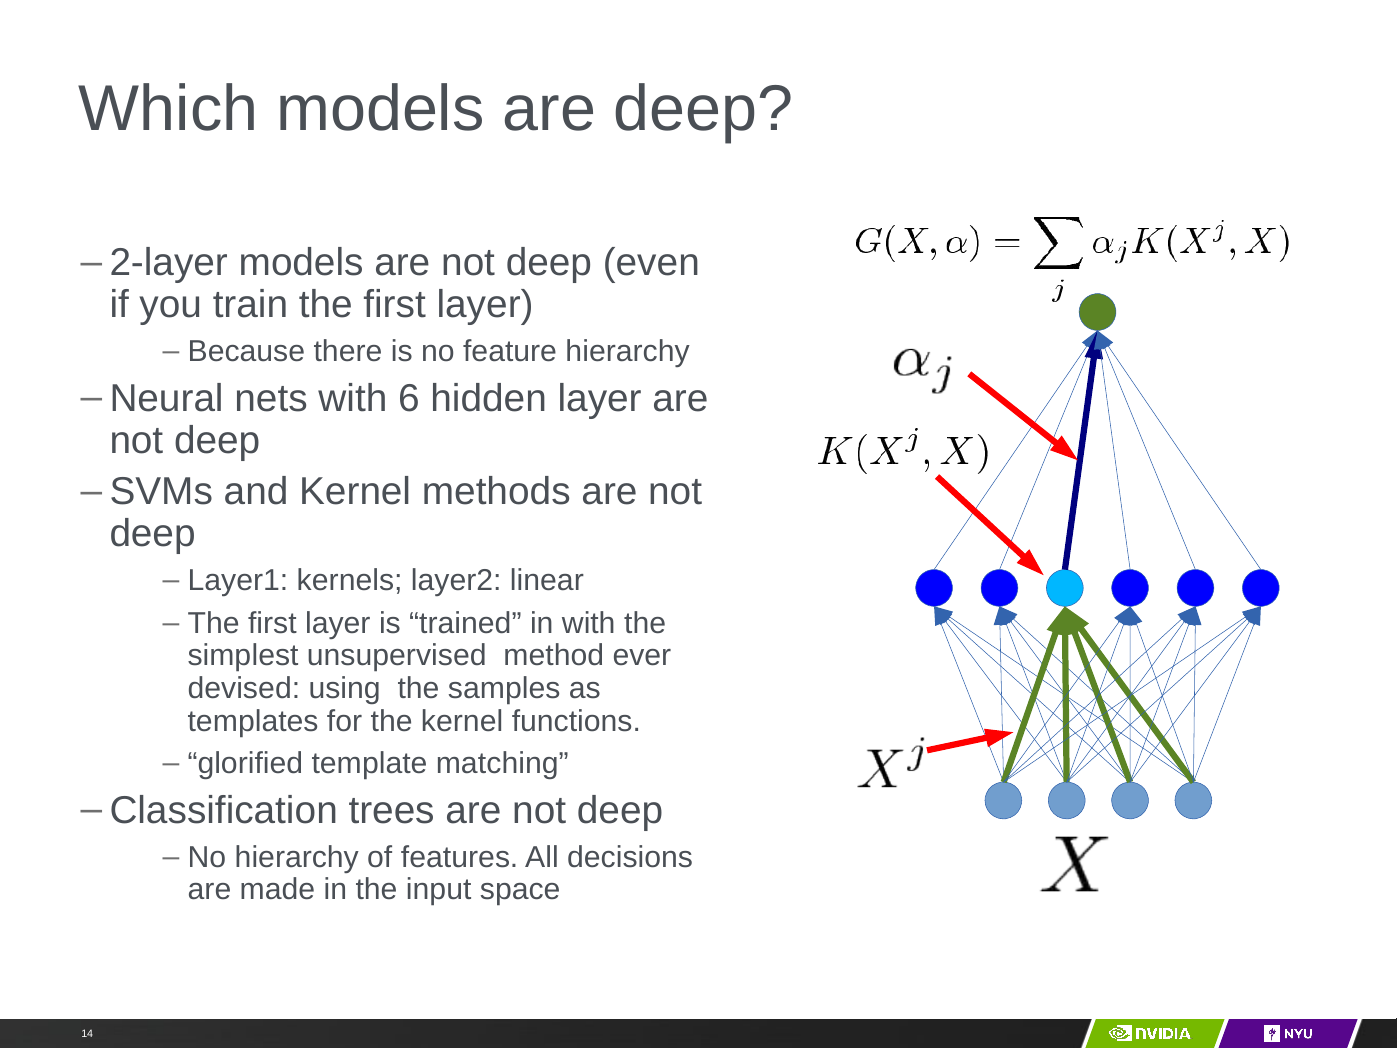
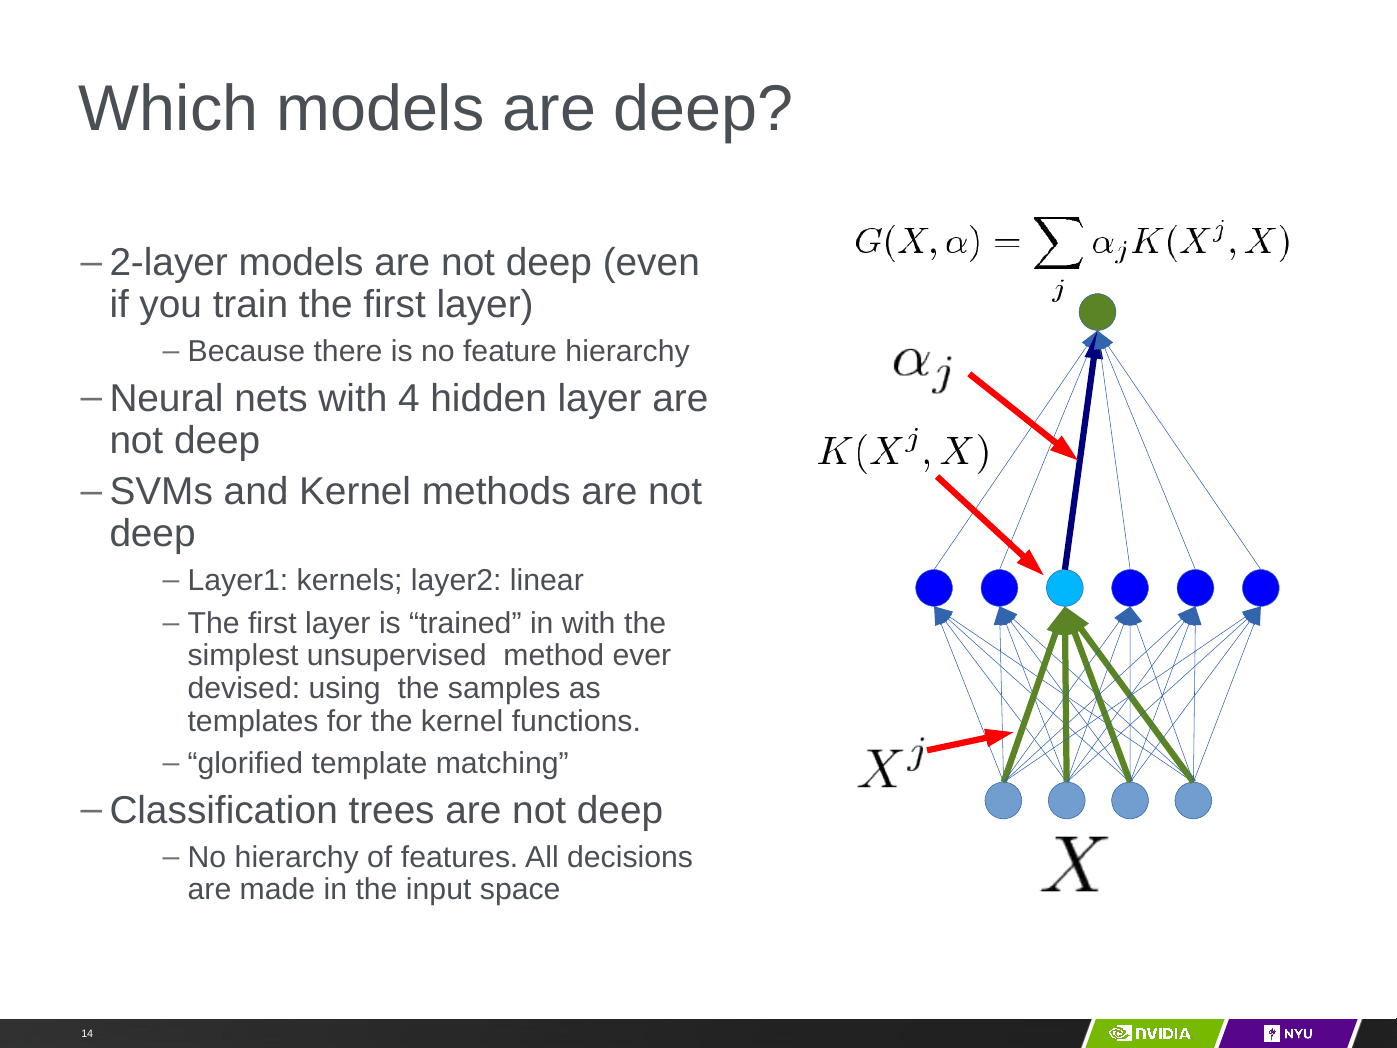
6: 6 -> 4 (409, 398)
